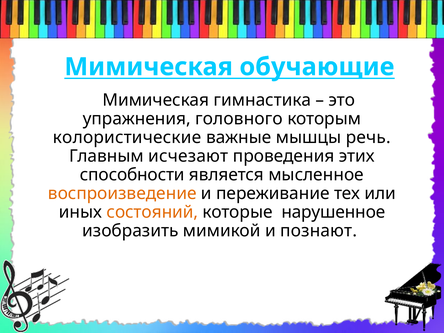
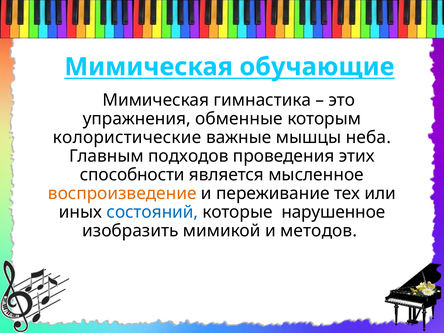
головного: головного -> обменные (239, 119)
речь: речь -> неба (368, 137)
исчезают: исчезают -> подходов (188, 156)
состояний colour: orange -> blue (152, 212)
познают: познают -> методов (319, 231)
